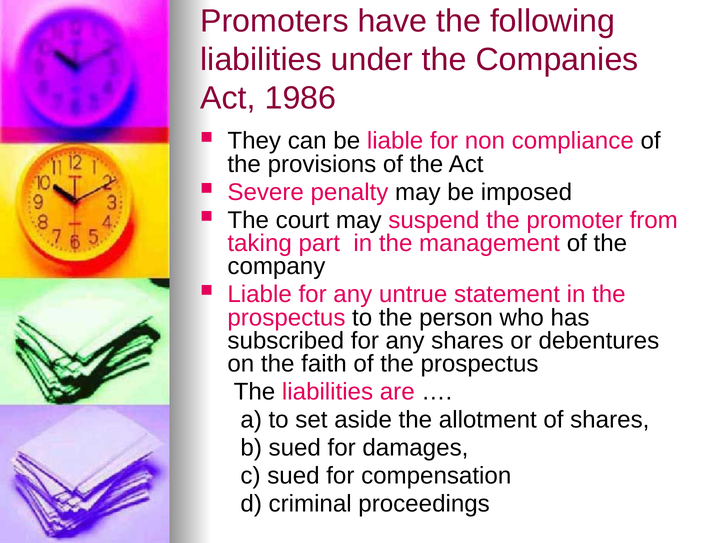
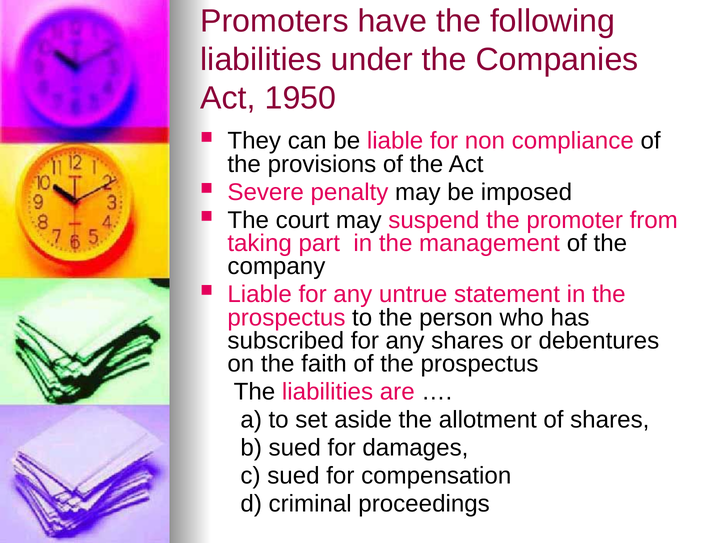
1986: 1986 -> 1950 (300, 98)
